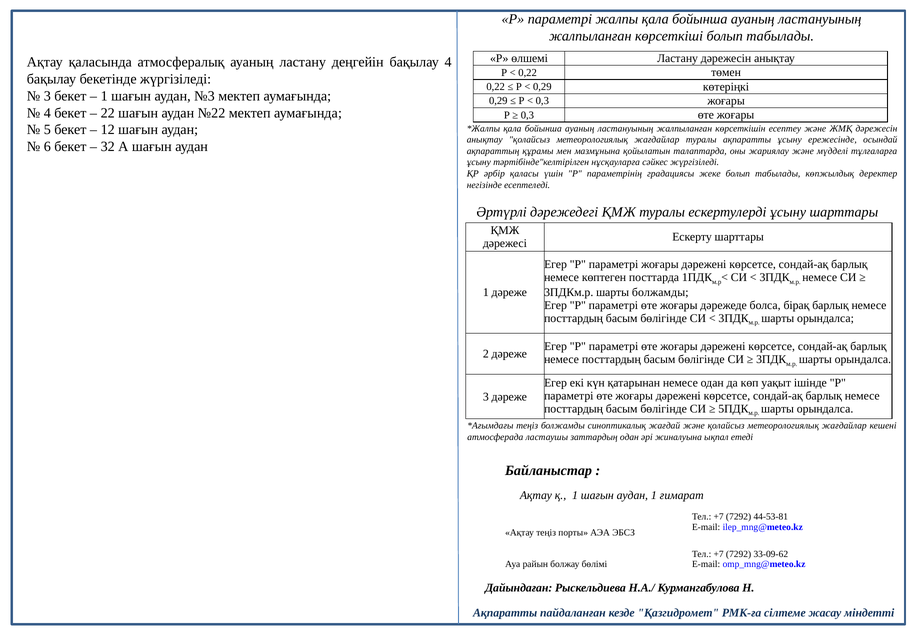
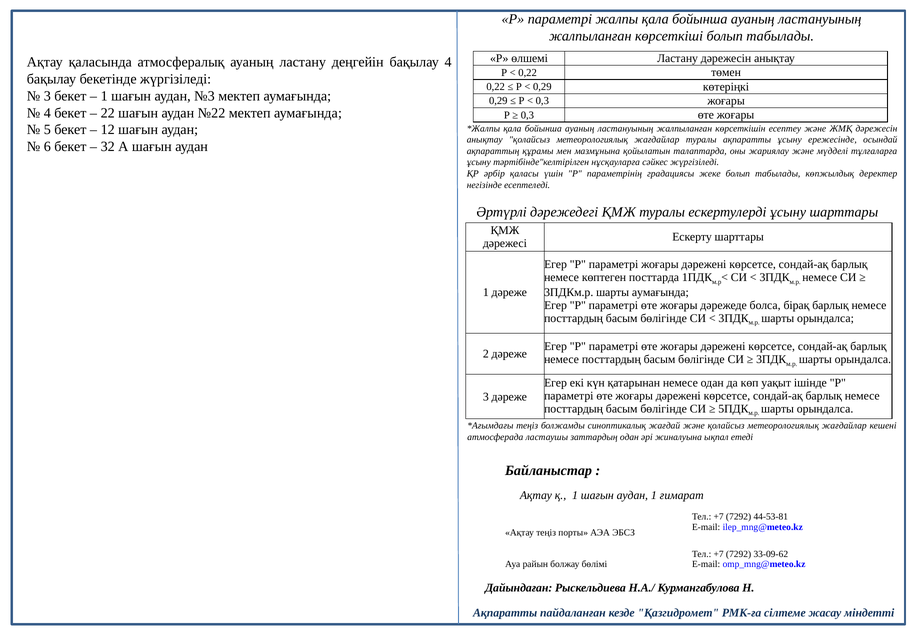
шарты болжамды: болжамды -> аумағында (660, 292)
